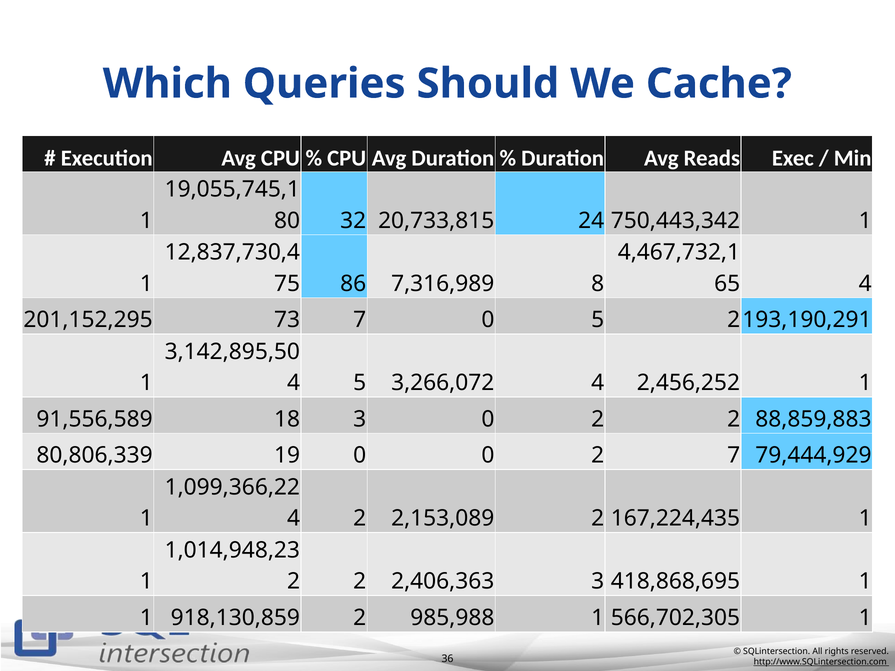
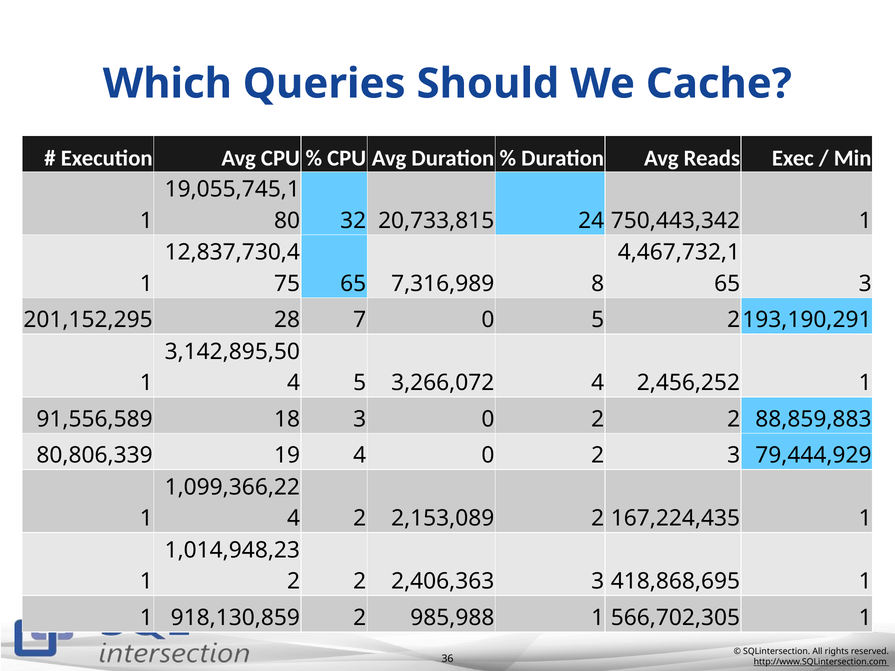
86: 86 -> 65 (353, 284)
4: 4 -> 3 (865, 284)
73: 73 -> 28 (287, 320)
19 0: 0 -> 4 (360, 456)
2 7: 7 -> 3 (734, 456)
